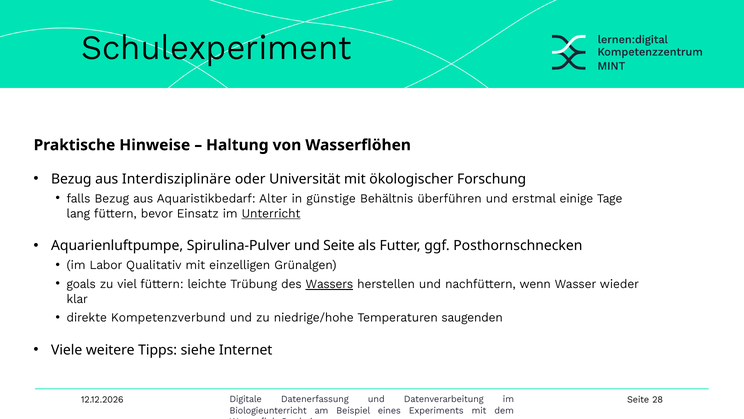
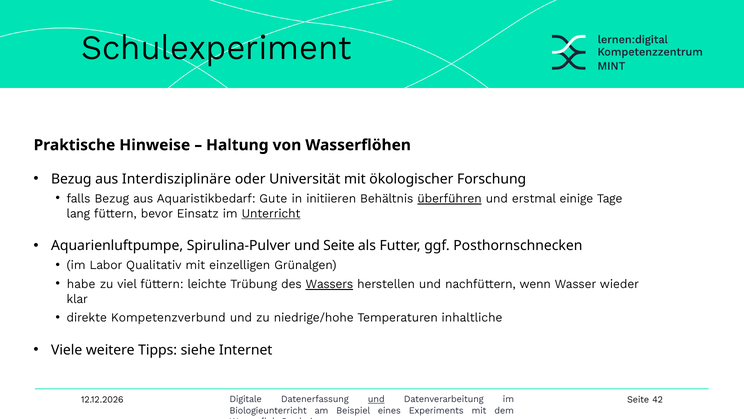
Alter: Alter -> Gute (273, 198)
günstige: günstige -> initiieren (331, 198)
überführen underline: none -> present (450, 198)
goals: goals -> habe (81, 284)
saugenden: saugenden -> inhaltliche (472, 317)
und underline: none -> present (376, 399)
28: 28 -> 42 (658, 399)
